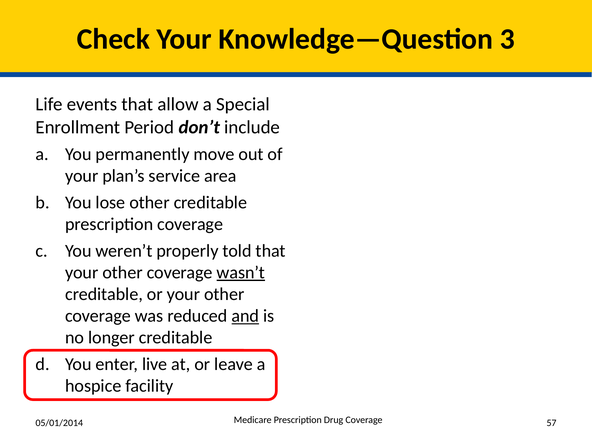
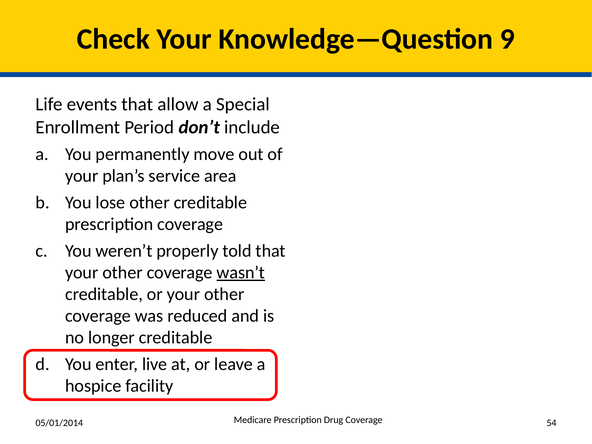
3: 3 -> 9 (507, 39)
and underline: present -> none (245, 316)
57: 57 -> 54 (551, 423)
